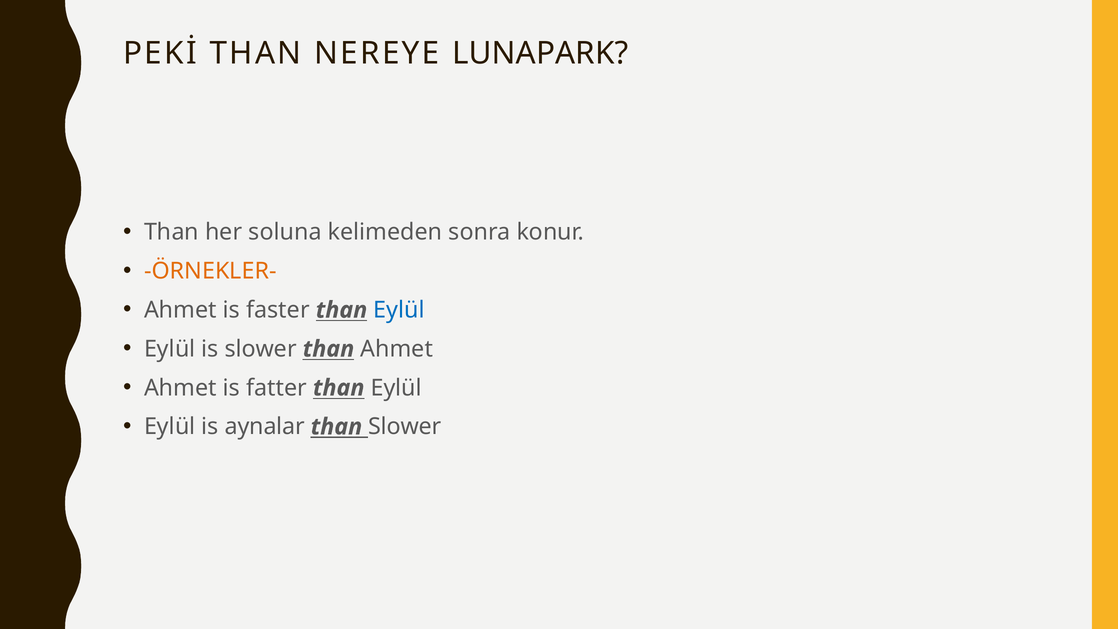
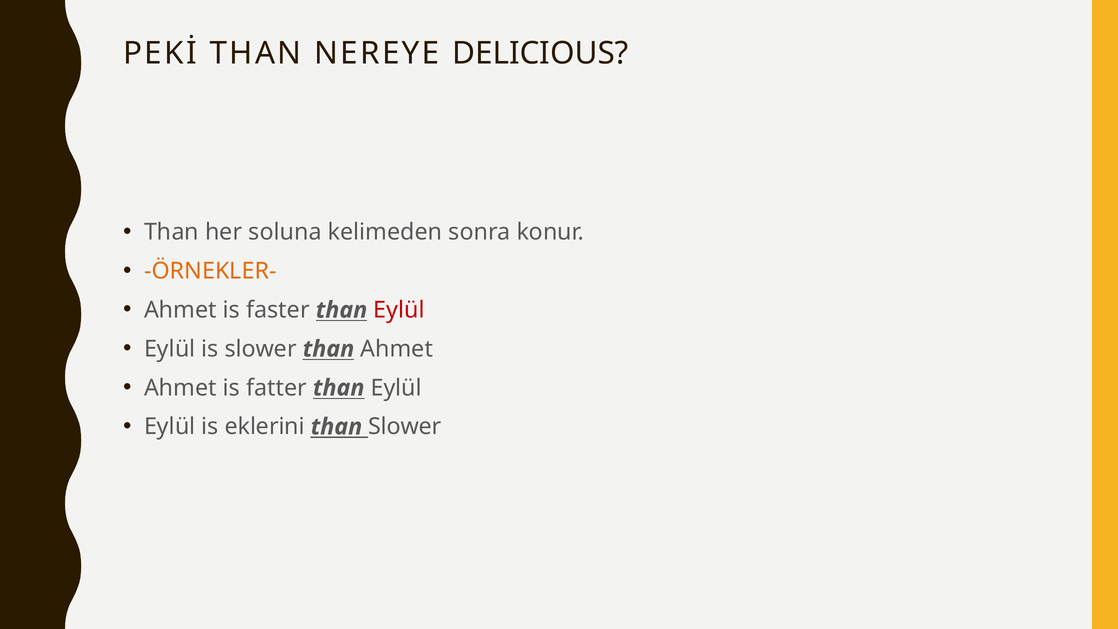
LUNAPARK: LUNAPARK -> DELICIOUS (540, 53)
Eylül colour: blue -> red (399, 310)
aynalar: aynalar -> eklerini (265, 427)
